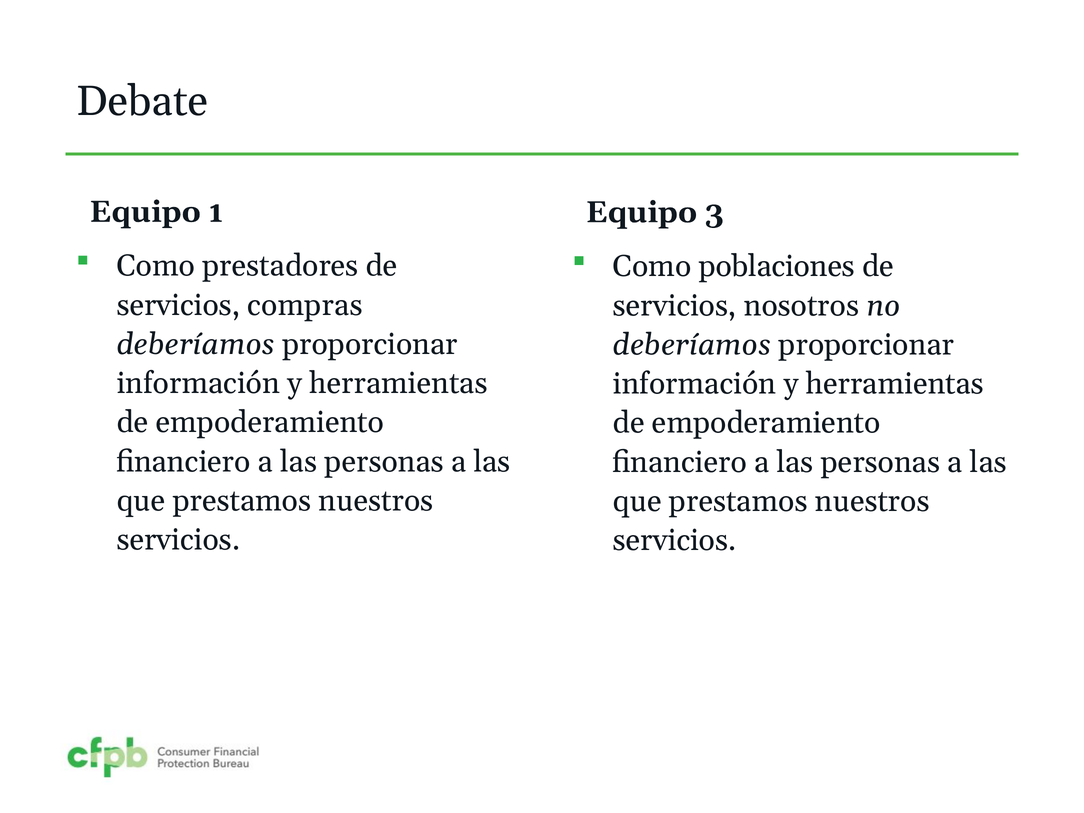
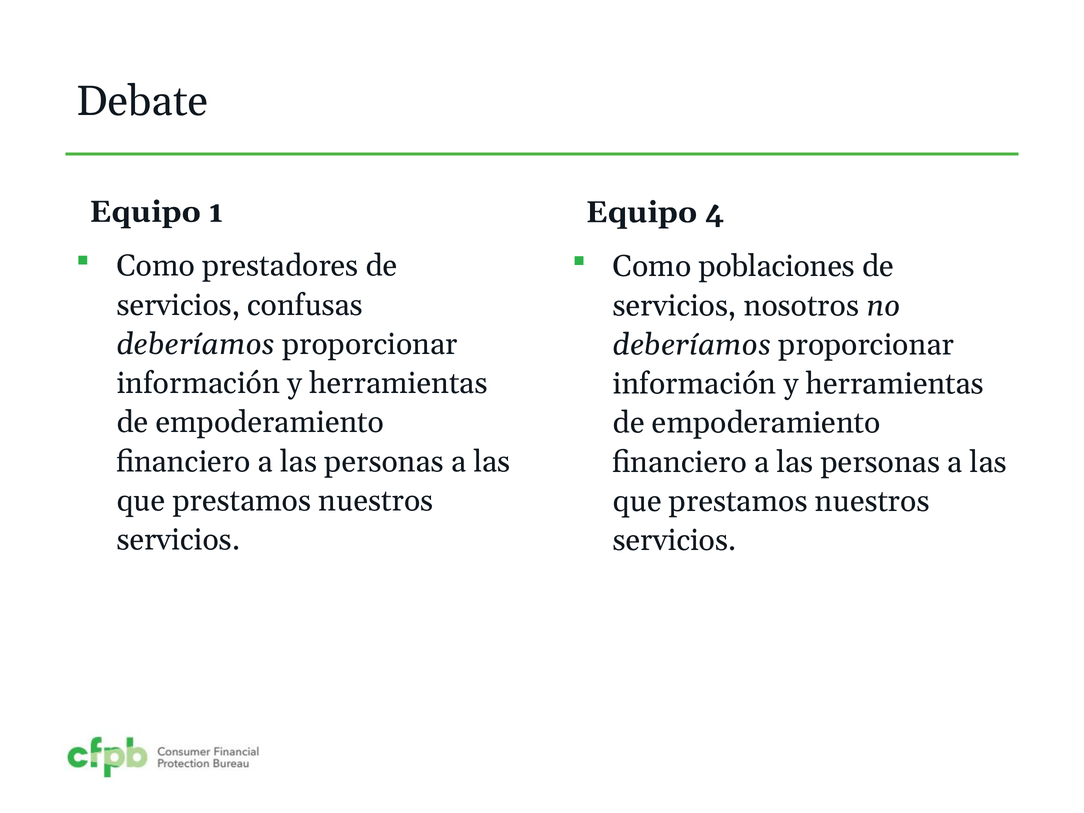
3: 3 -> 4 (715, 212)
compras: compras -> confusas (305, 305)
